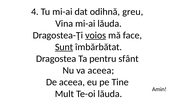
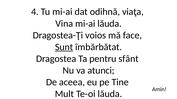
greu: greu -> viaţa (133, 12)
voios underline: present -> none (96, 35)
va aceea: aceea -> atunci (101, 71)
